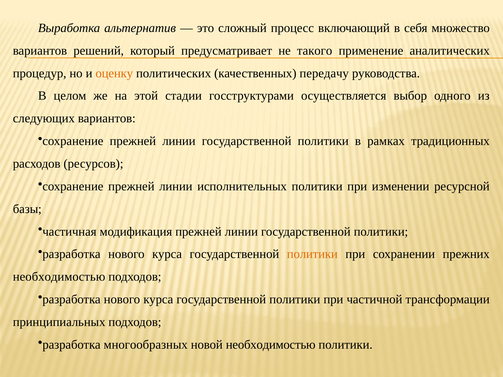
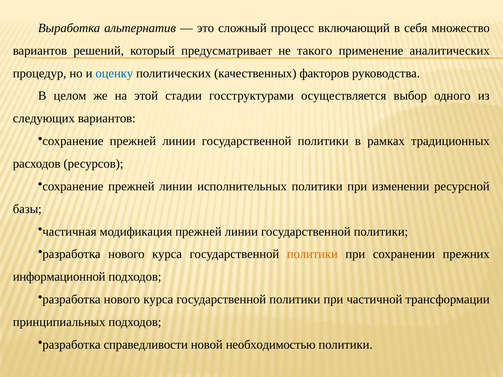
оценку colour: orange -> blue (114, 73)
передачу: передачу -> факторов (324, 73)
необходимостью: необходимостью -> информационной (59, 277)
многообразных: многообразных -> справедливости (146, 345)
